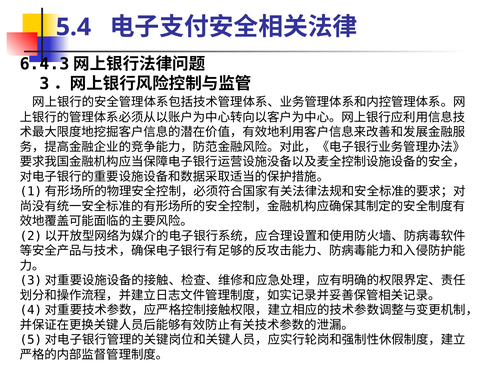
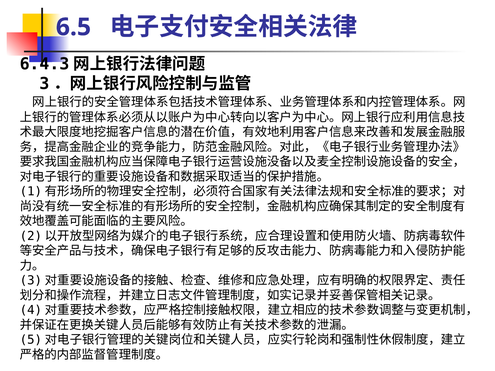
5.4: 5.4 -> 6.5 (73, 27)
